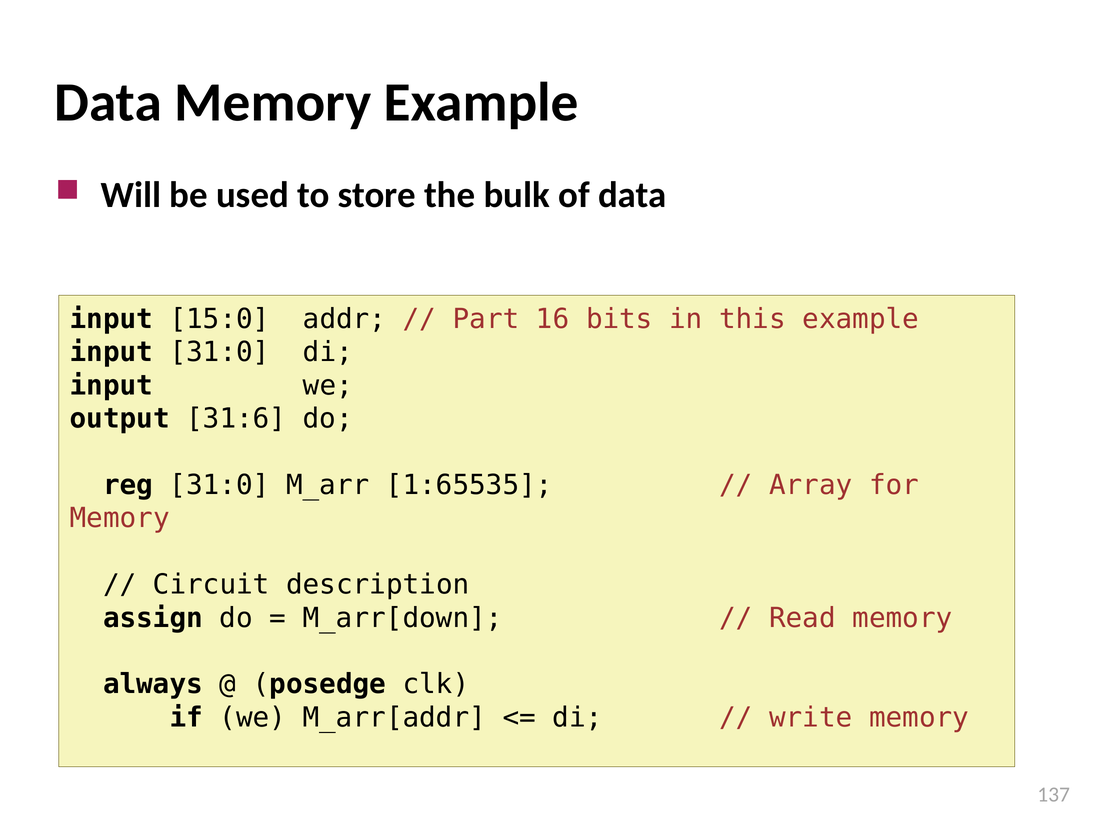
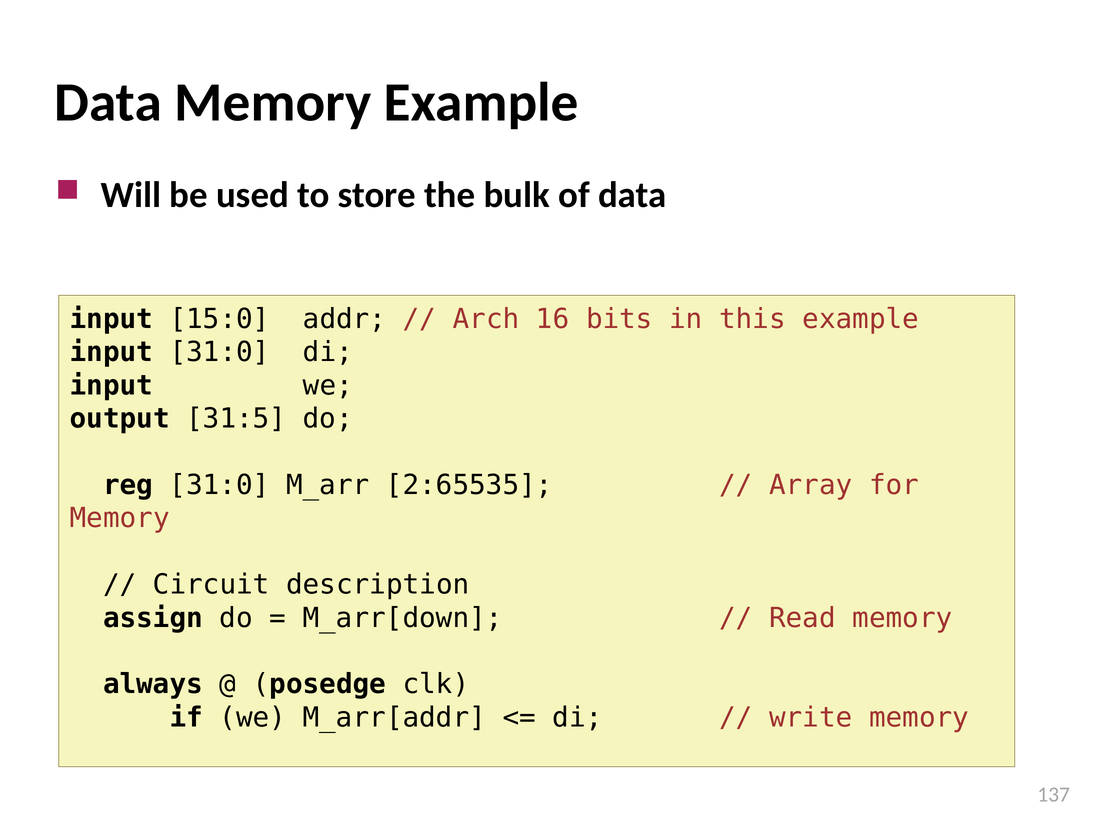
Part: Part -> Arch (486, 319)
31:6: 31:6 -> 31:5 (236, 419)
1:65535: 1:65535 -> 2:65535 (469, 485)
